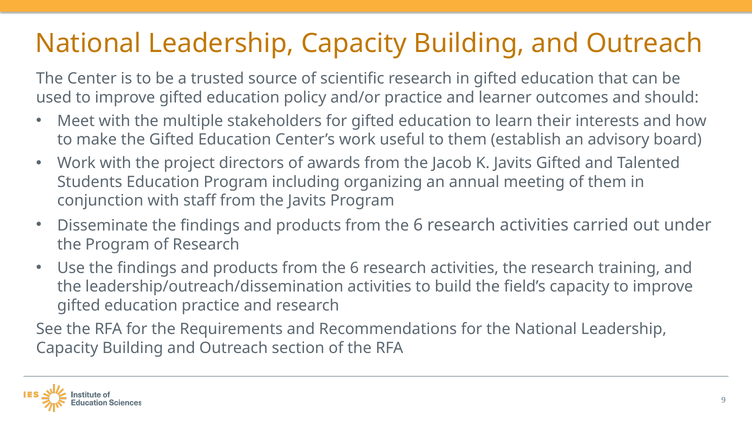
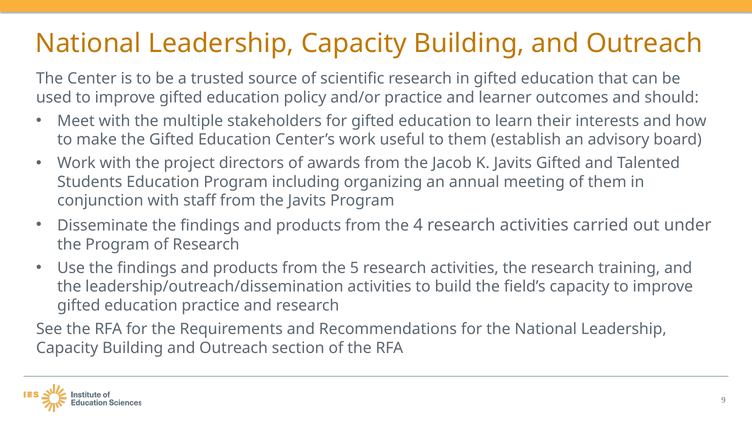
6: 6 -> 4 (418, 225)
6: 6 -> 5 (354, 268)
